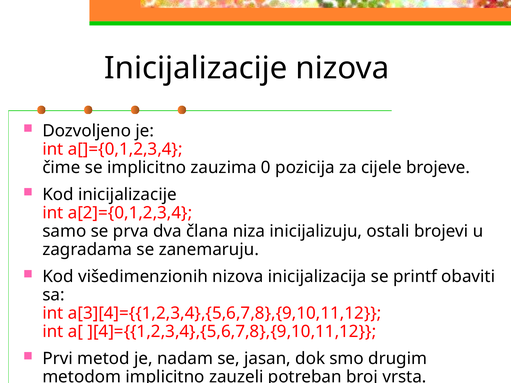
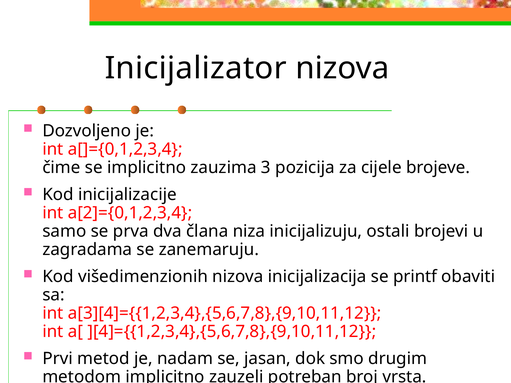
Inicijalizacije: Inicijalizacije -> Inicijalizator (196, 68)
0: 0 -> 3 (266, 168)
